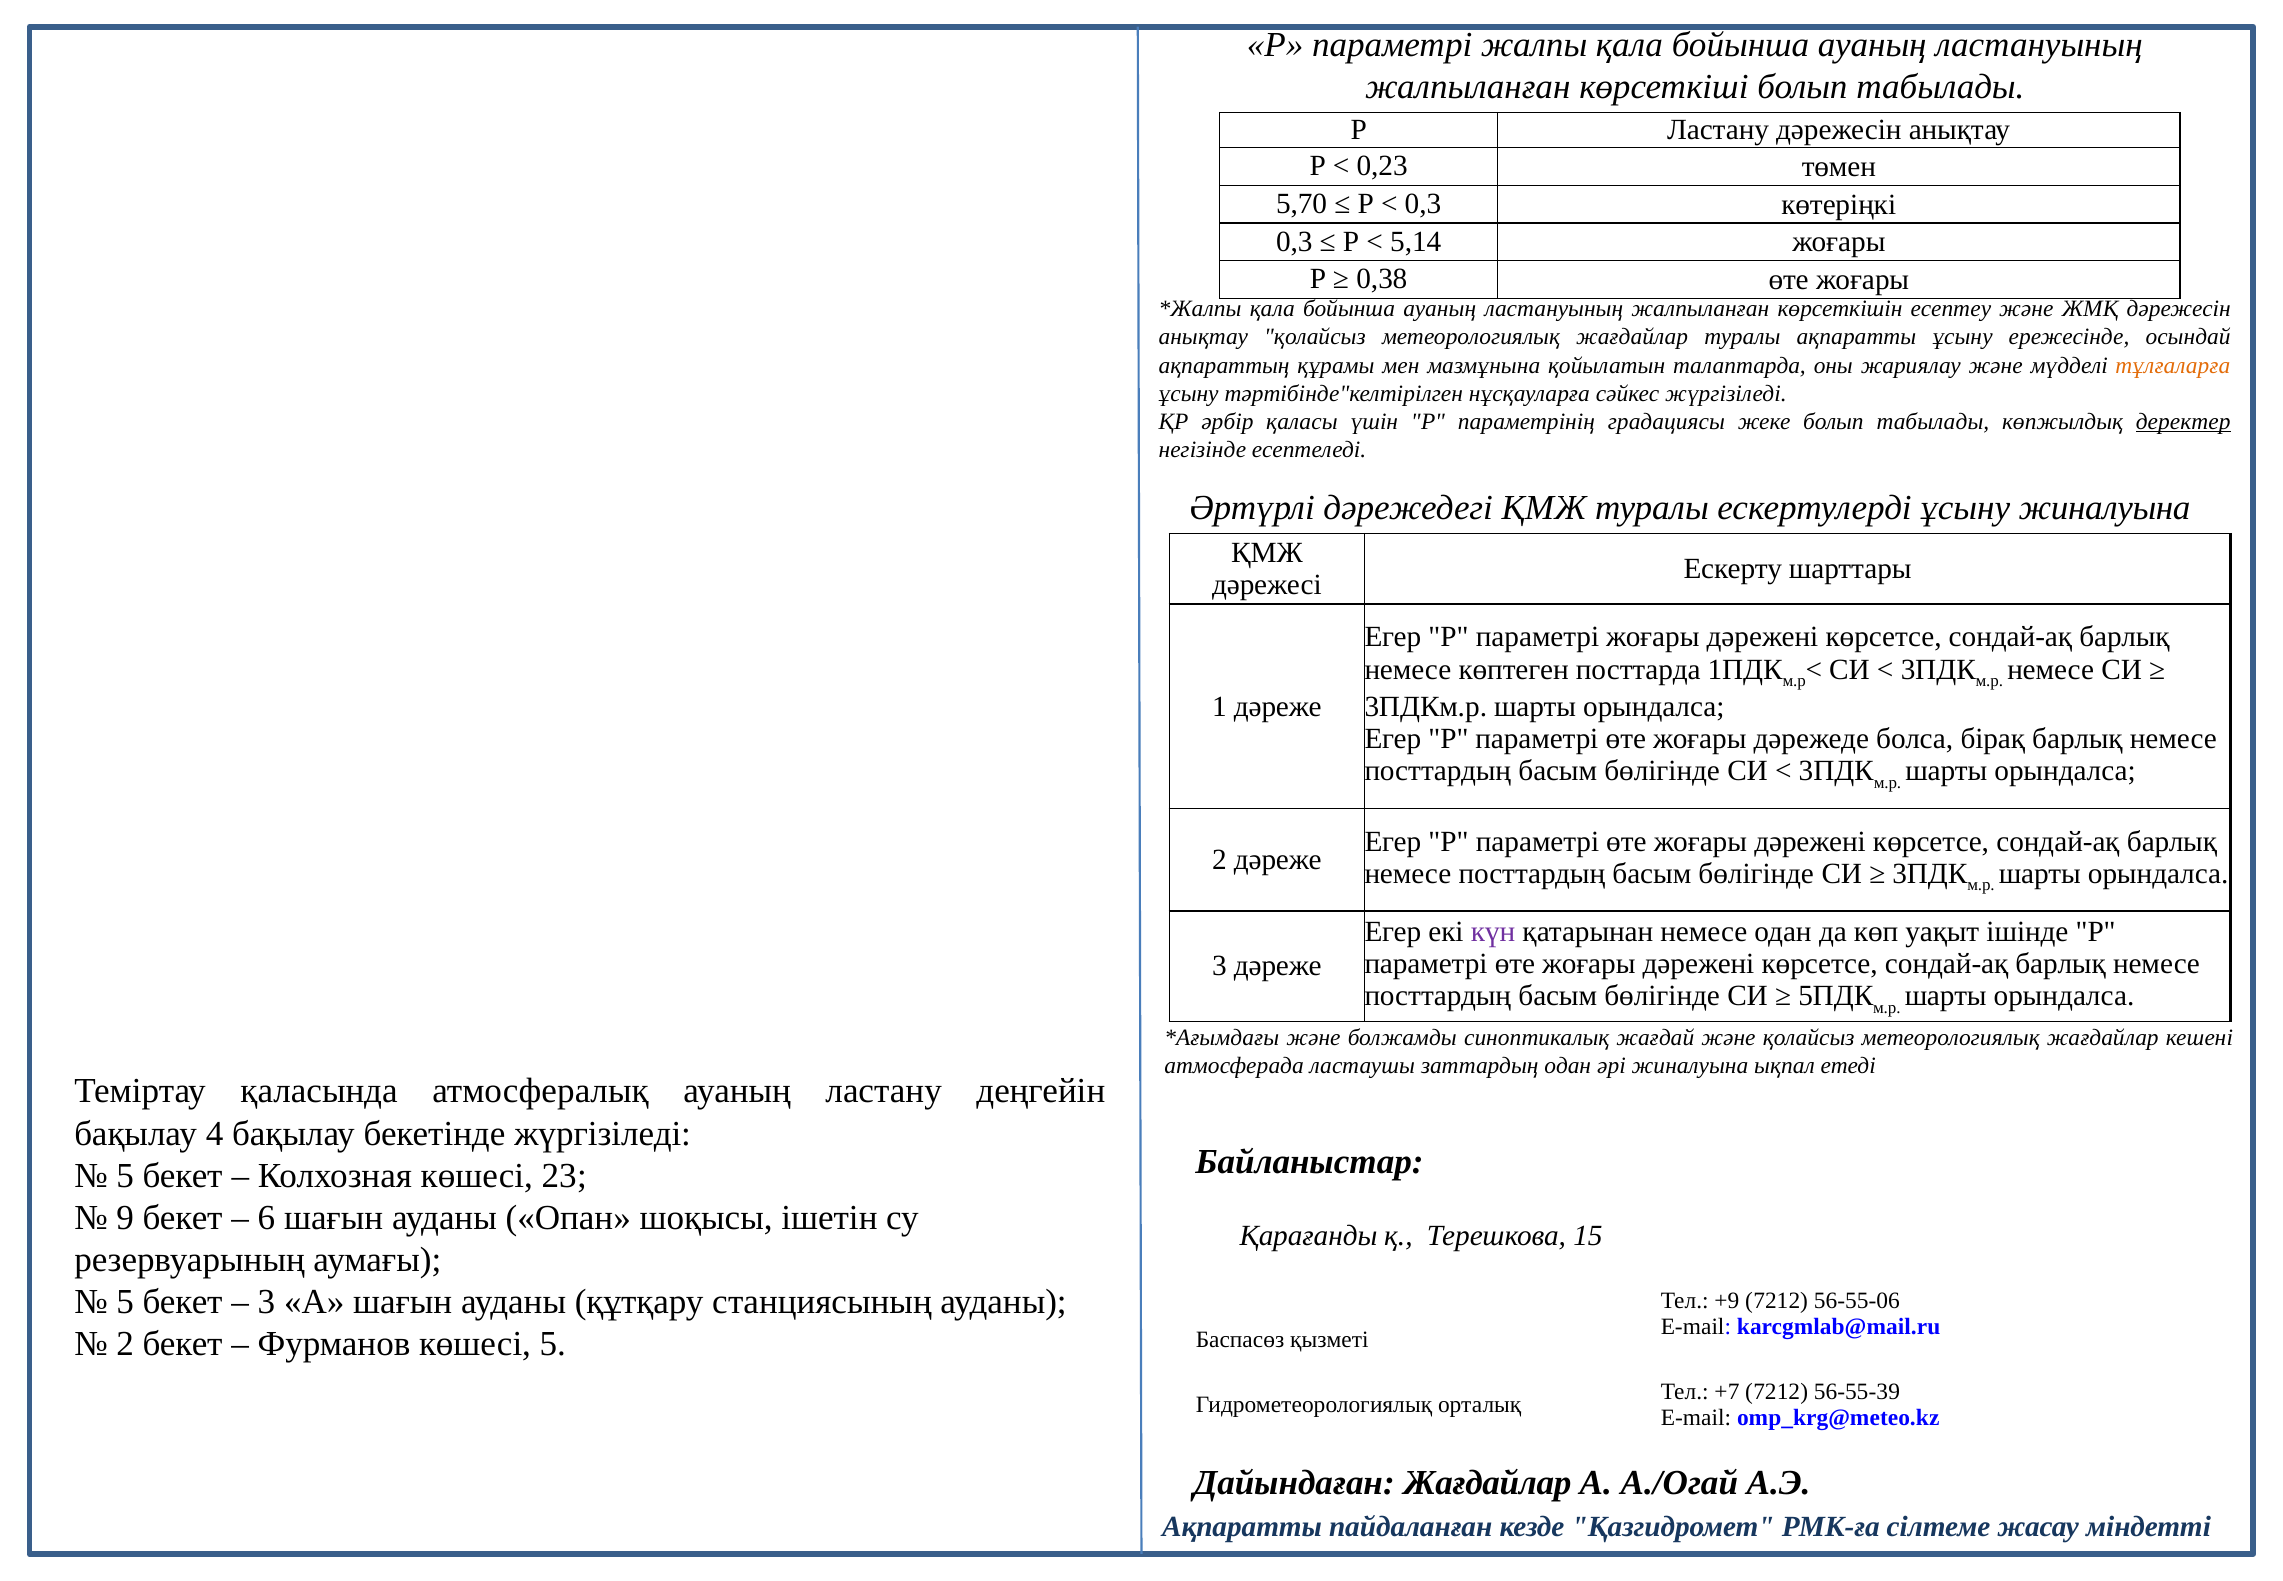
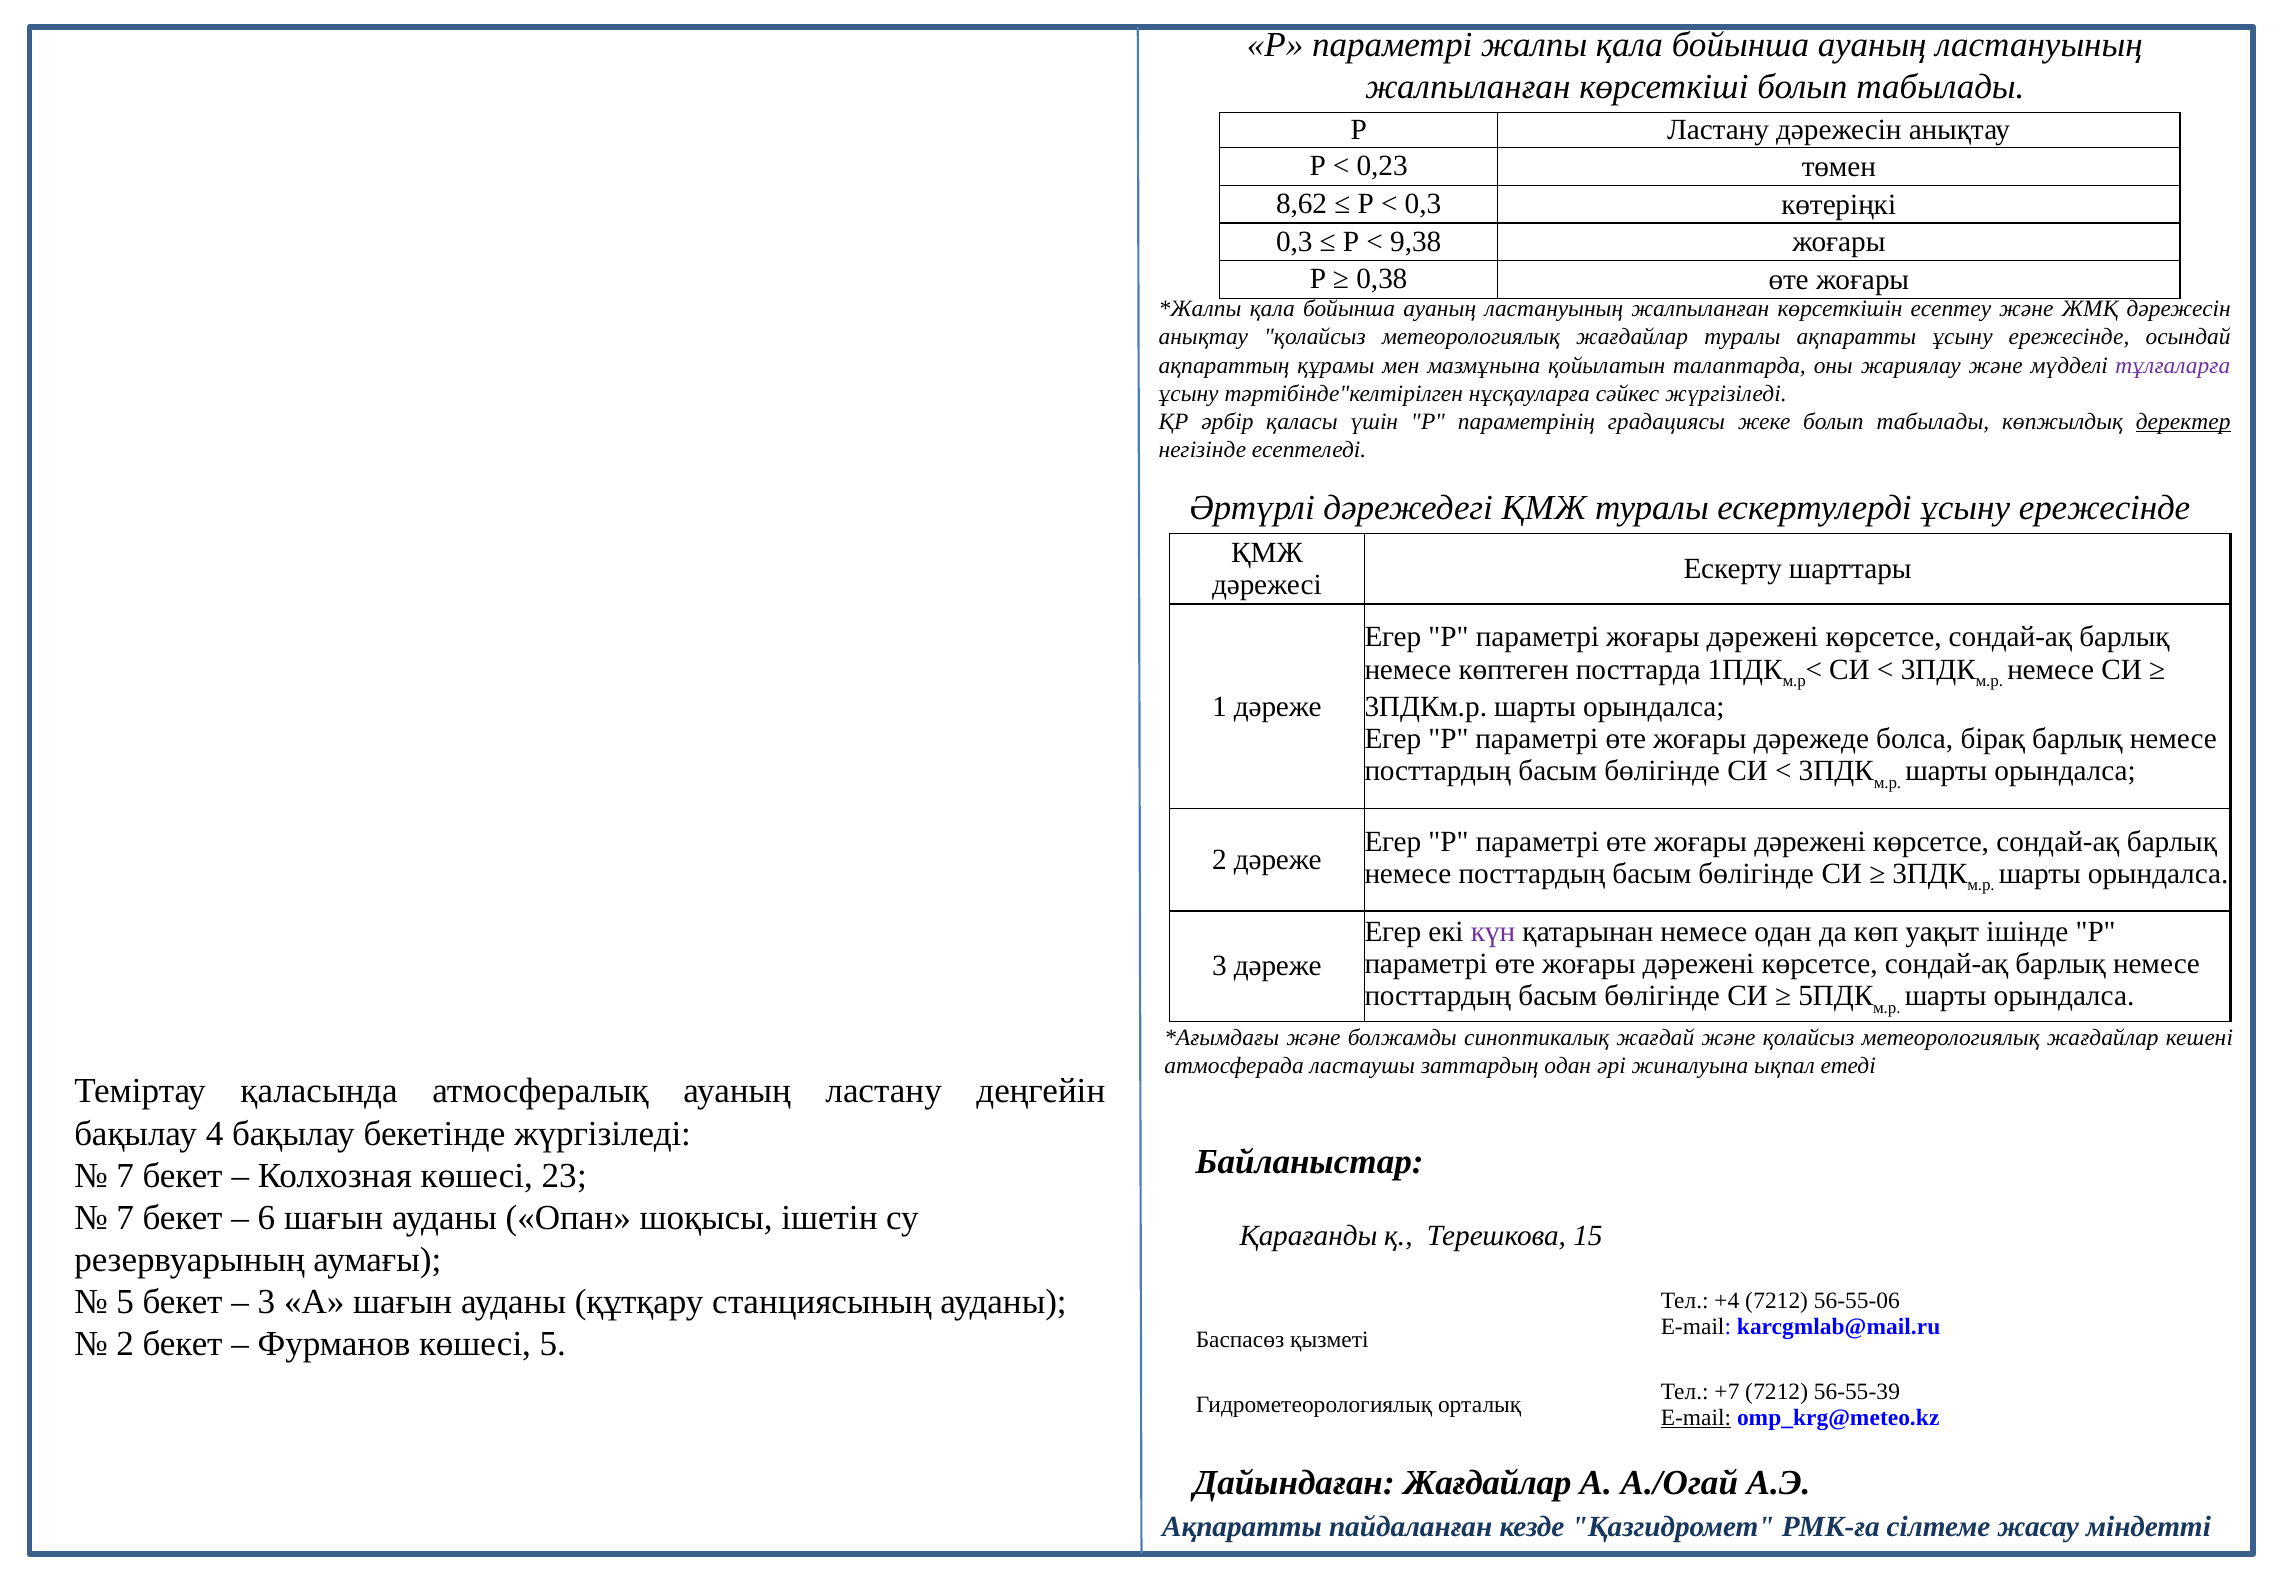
5,70: 5,70 -> 8,62 (1302, 204)
5,14: 5,14 -> 9,38 (1416, 242)
тұлғаларға colour: orange -> purple (2173, 365)
ескертулерді ұсыну жиналуына: жиналуына -> ережесінде (2105, 507)
5: 5 -> 7 (125, 1175)
9: 9 -> 7 (125, 1217)
+9: +9 -> +4 (1727, 1300)
E-mail underline: none -> present (1696, 1417)
